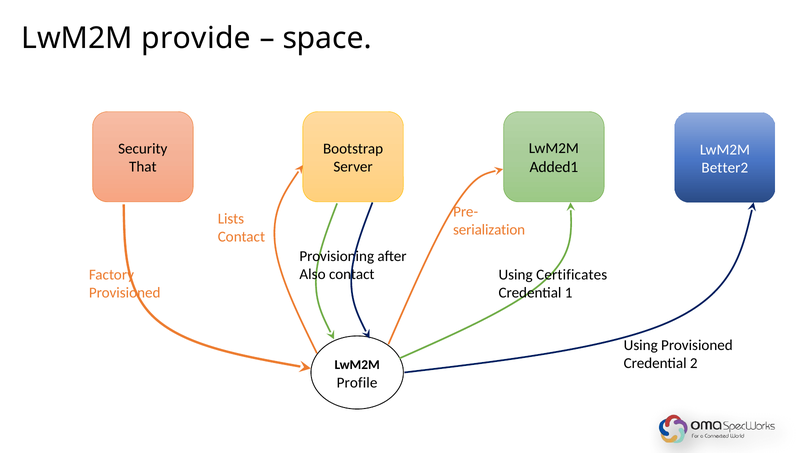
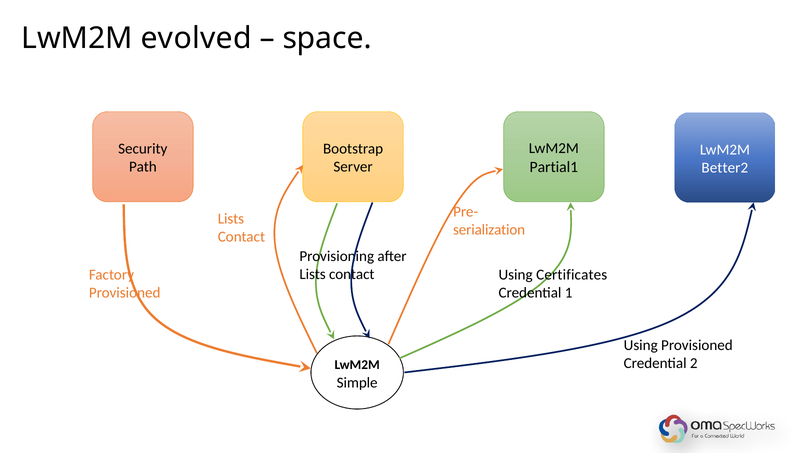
provide: provide -> evolved (196, 38)
Added1: Added1 -> Partial1 (554, 167)
That: That -> Path (143, 167)
Also: Also -> Lists (313, 274)
Profile: Profile -> Simple (357, 382)
